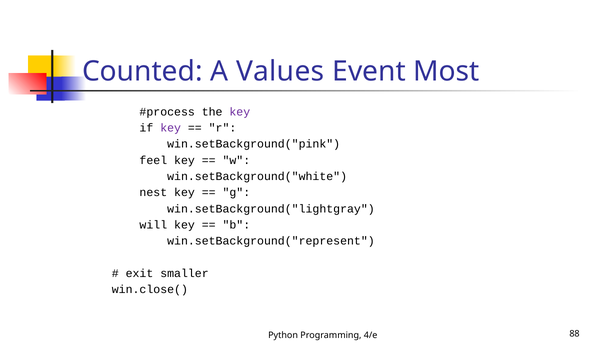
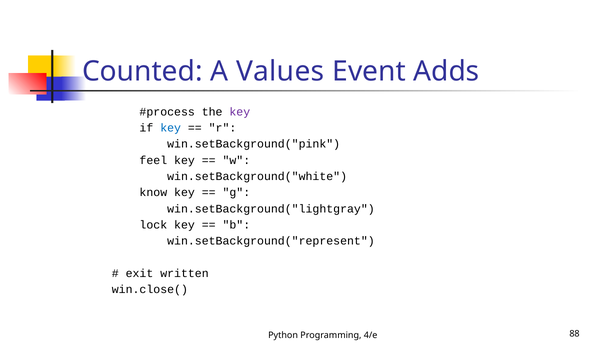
Most: Most -> Adds (446, 72)
key colour: purple -> blue (171, 128)
nest: nest -> know (153, 193)
will: will -> lock (153, 225)
smaller: smaller -> written (184, 273)
